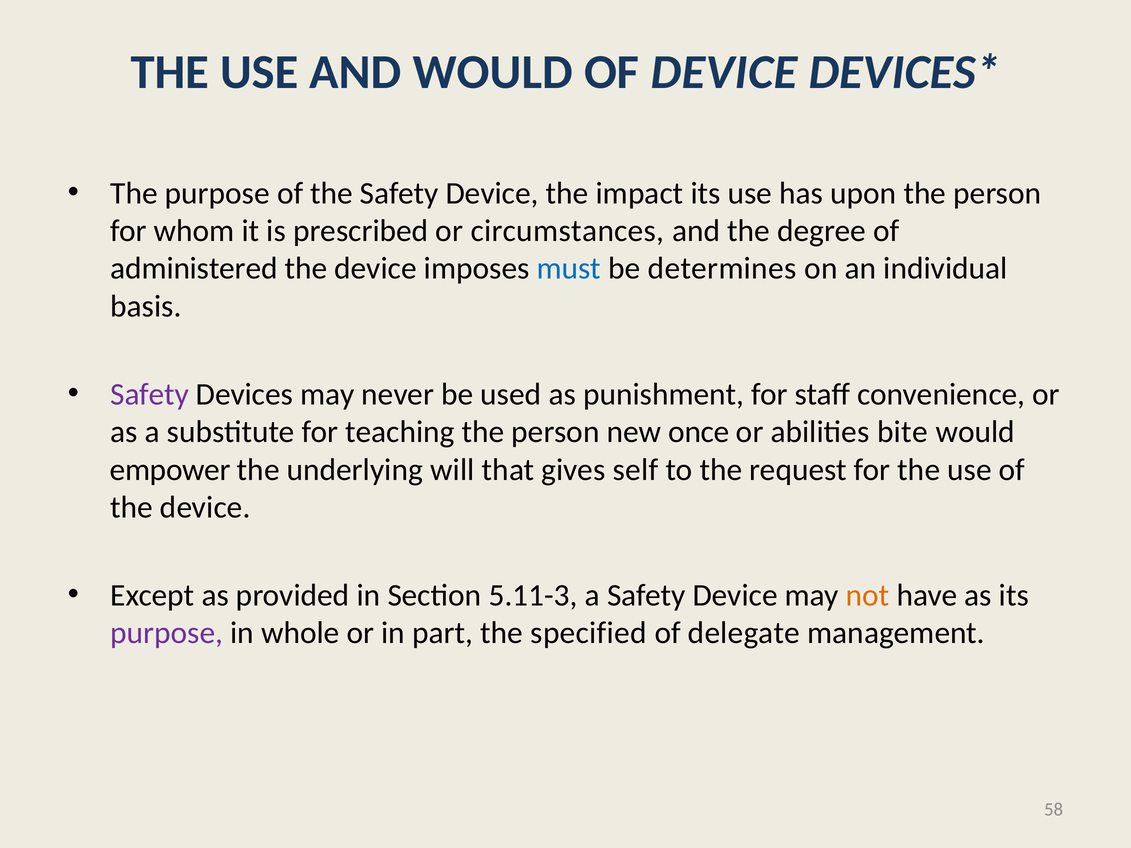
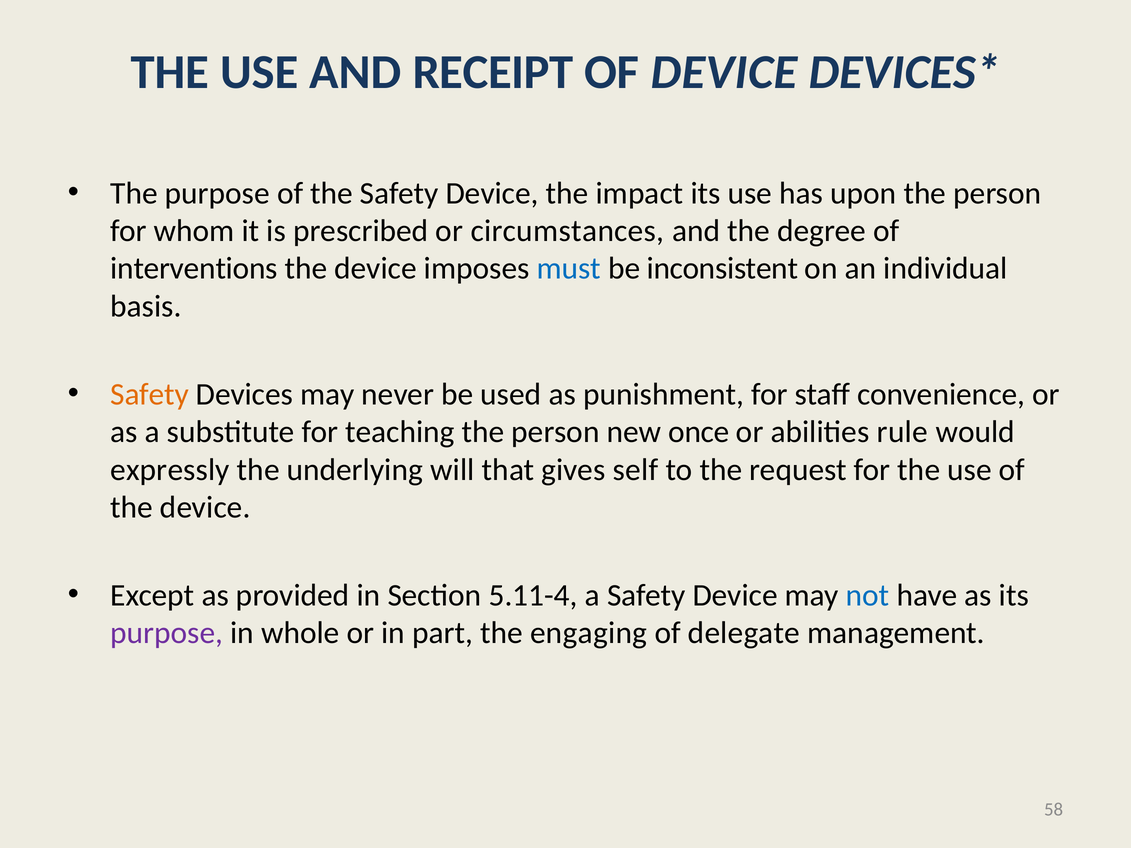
AND WOULD: WOULD -> RECEIPT (493, 72)
administered: administered -> interventions (194, 269)
determines: determines -> inconsistent (722, 269)
Safety colour: purple -> orange (150, 394)
bite: bite -> rule (902, 432)
empower: empower -> expressly (170, 470)
5.11-3: 5.11-3 -> 5.11-4 (533, 596)
not colour: orange -> blue (868, 596)
specified: specified -> engaging (589, 633)
